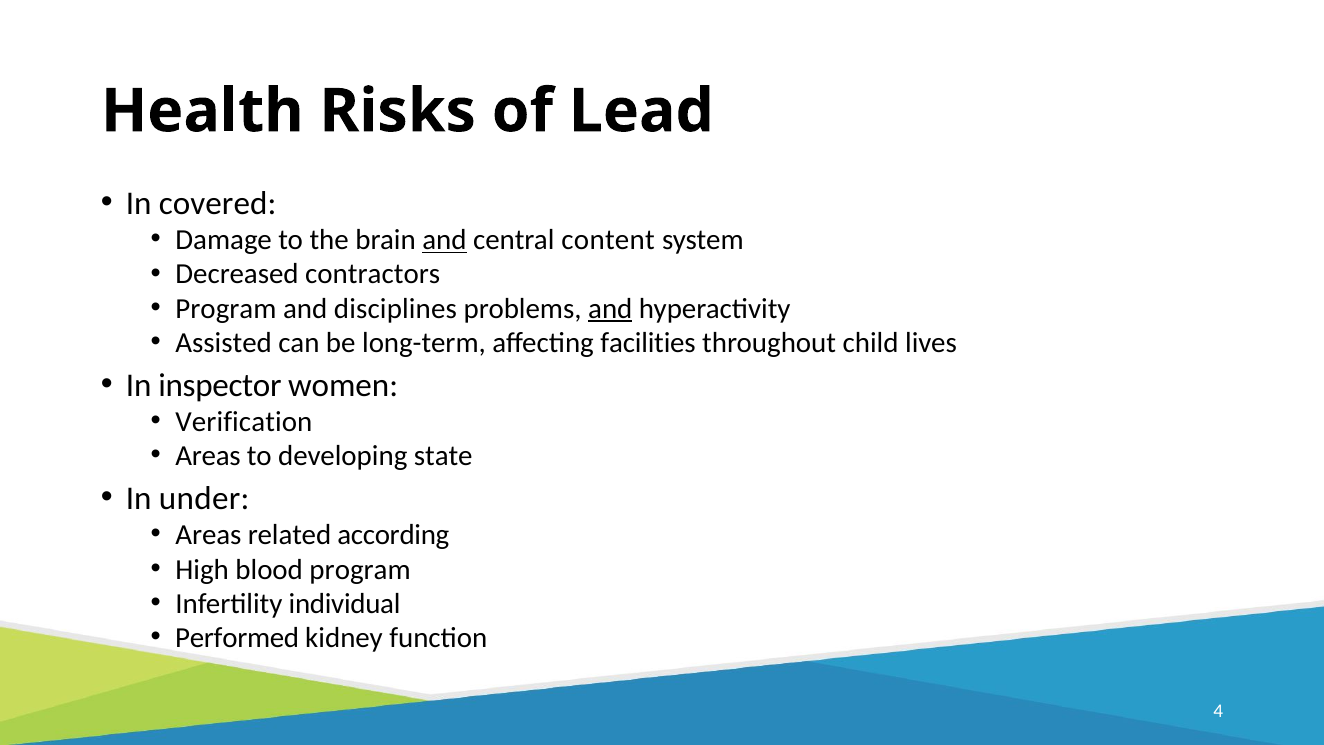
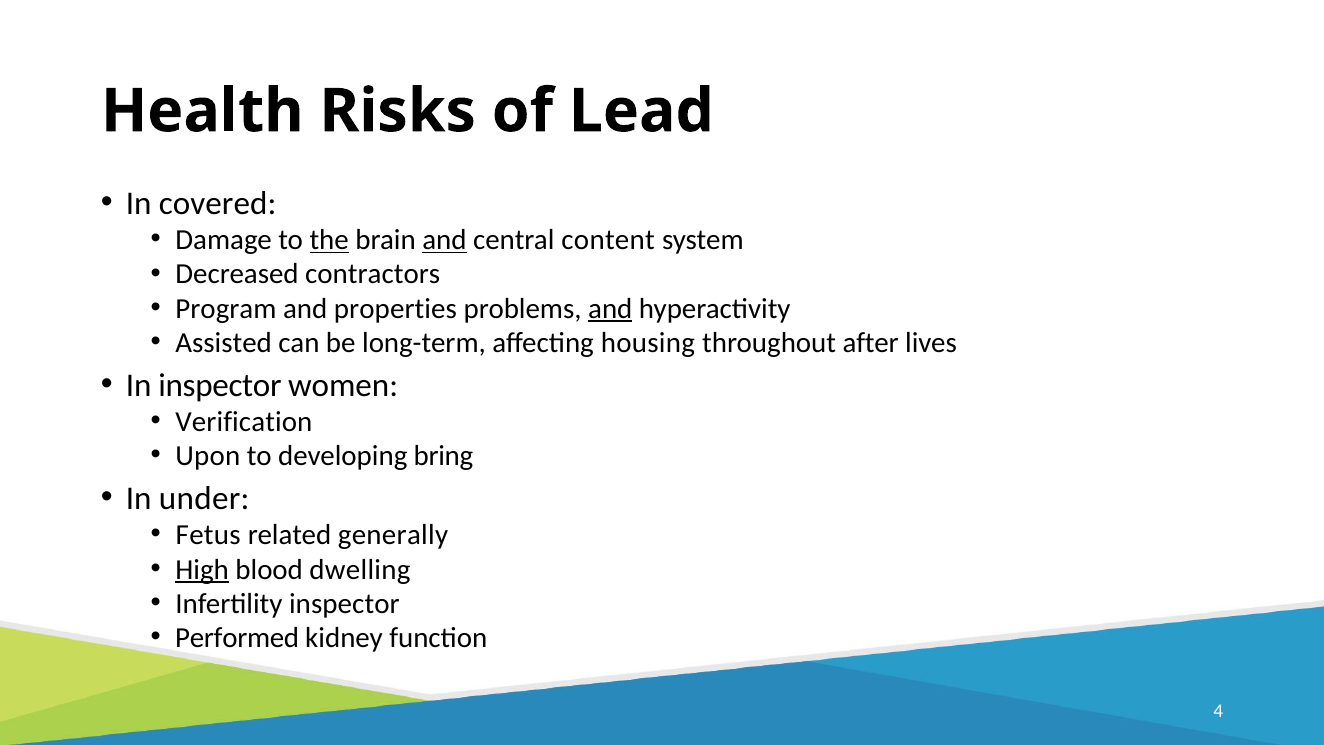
the underline: none -> present (329, 240)
disciplines: disciplines -> properties (395, 309)
facilities: facilities -> housing (648, 343)
child: child -> after (871, 343)
Areas: Areas -> Upon (208, 456)
state: state -> bring (443, 456)
Areas: Areas -> Fetus (208, 535)
according: according -> generally (393, 535)
High underline: none -> present (202, 569)
blood program: program -> dwelling (360, 569)
Infertility individual: individual -> inspector (344, 604)
